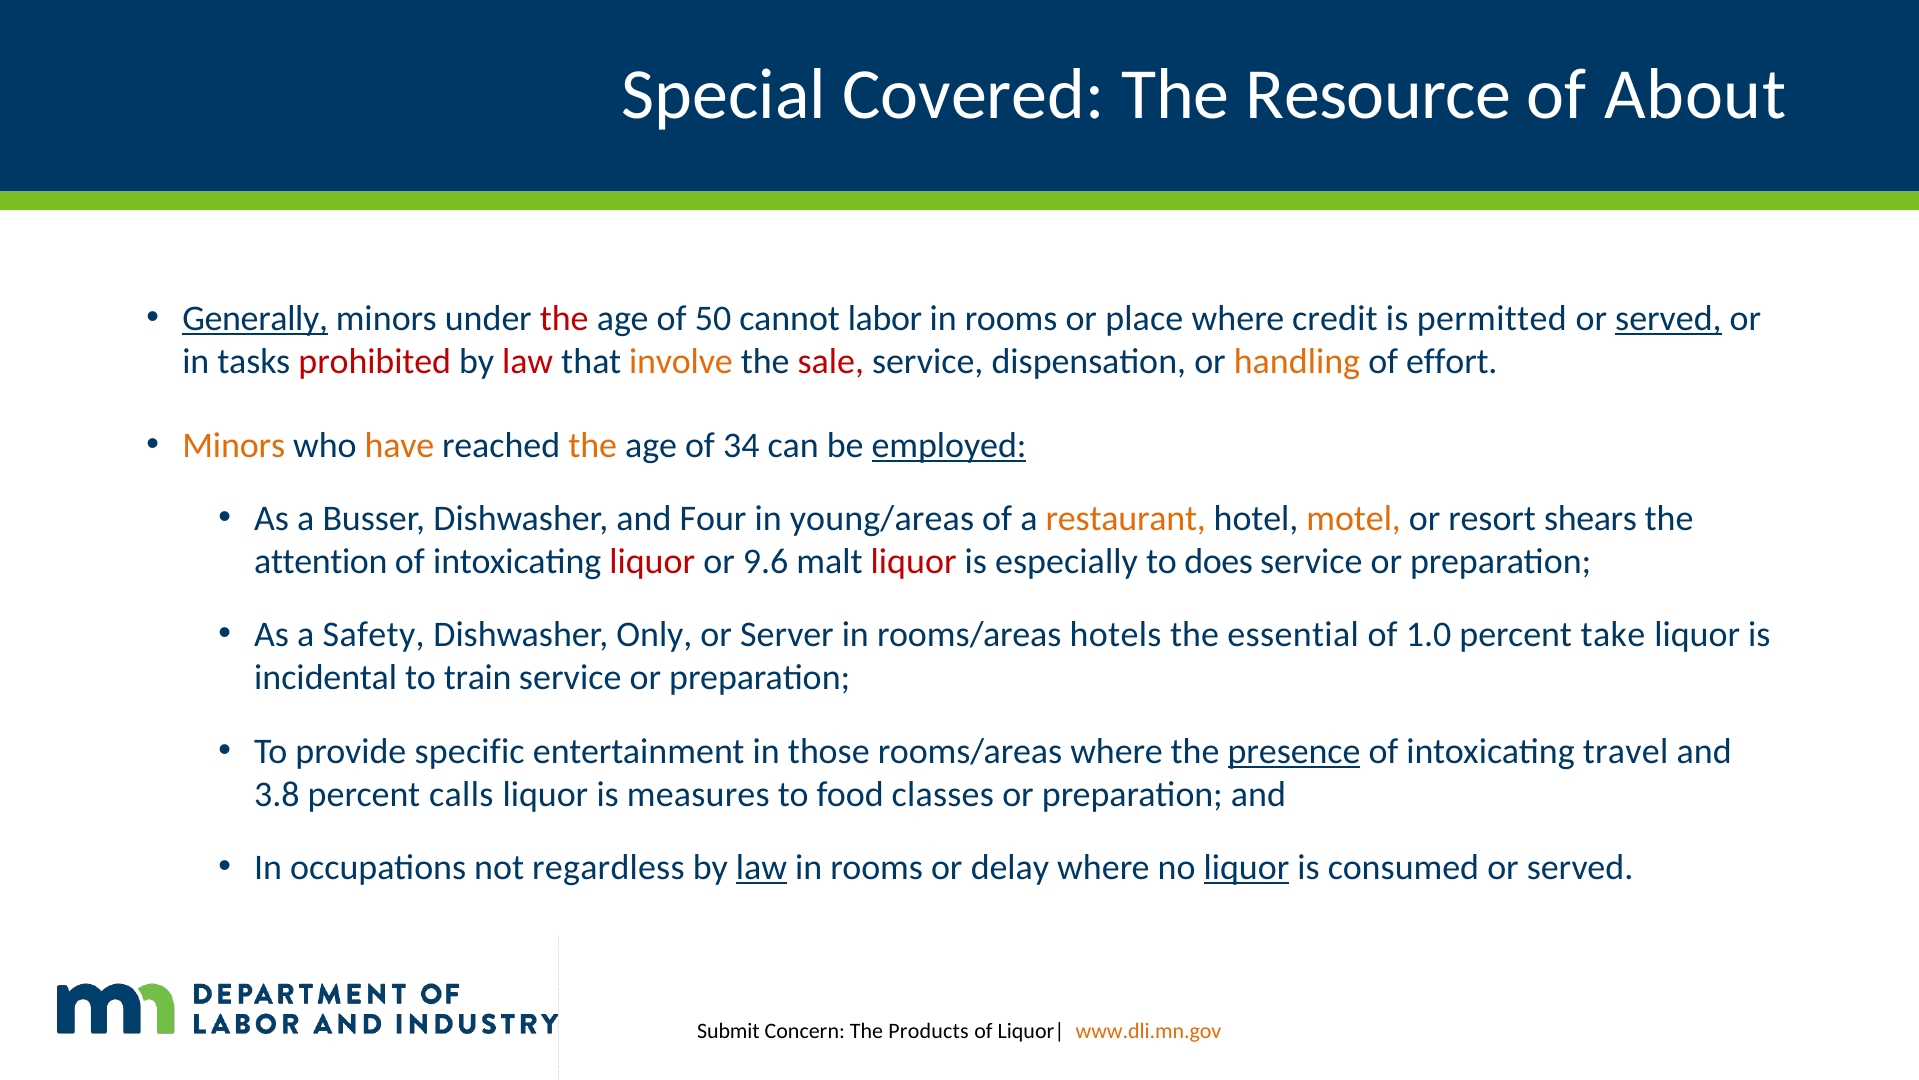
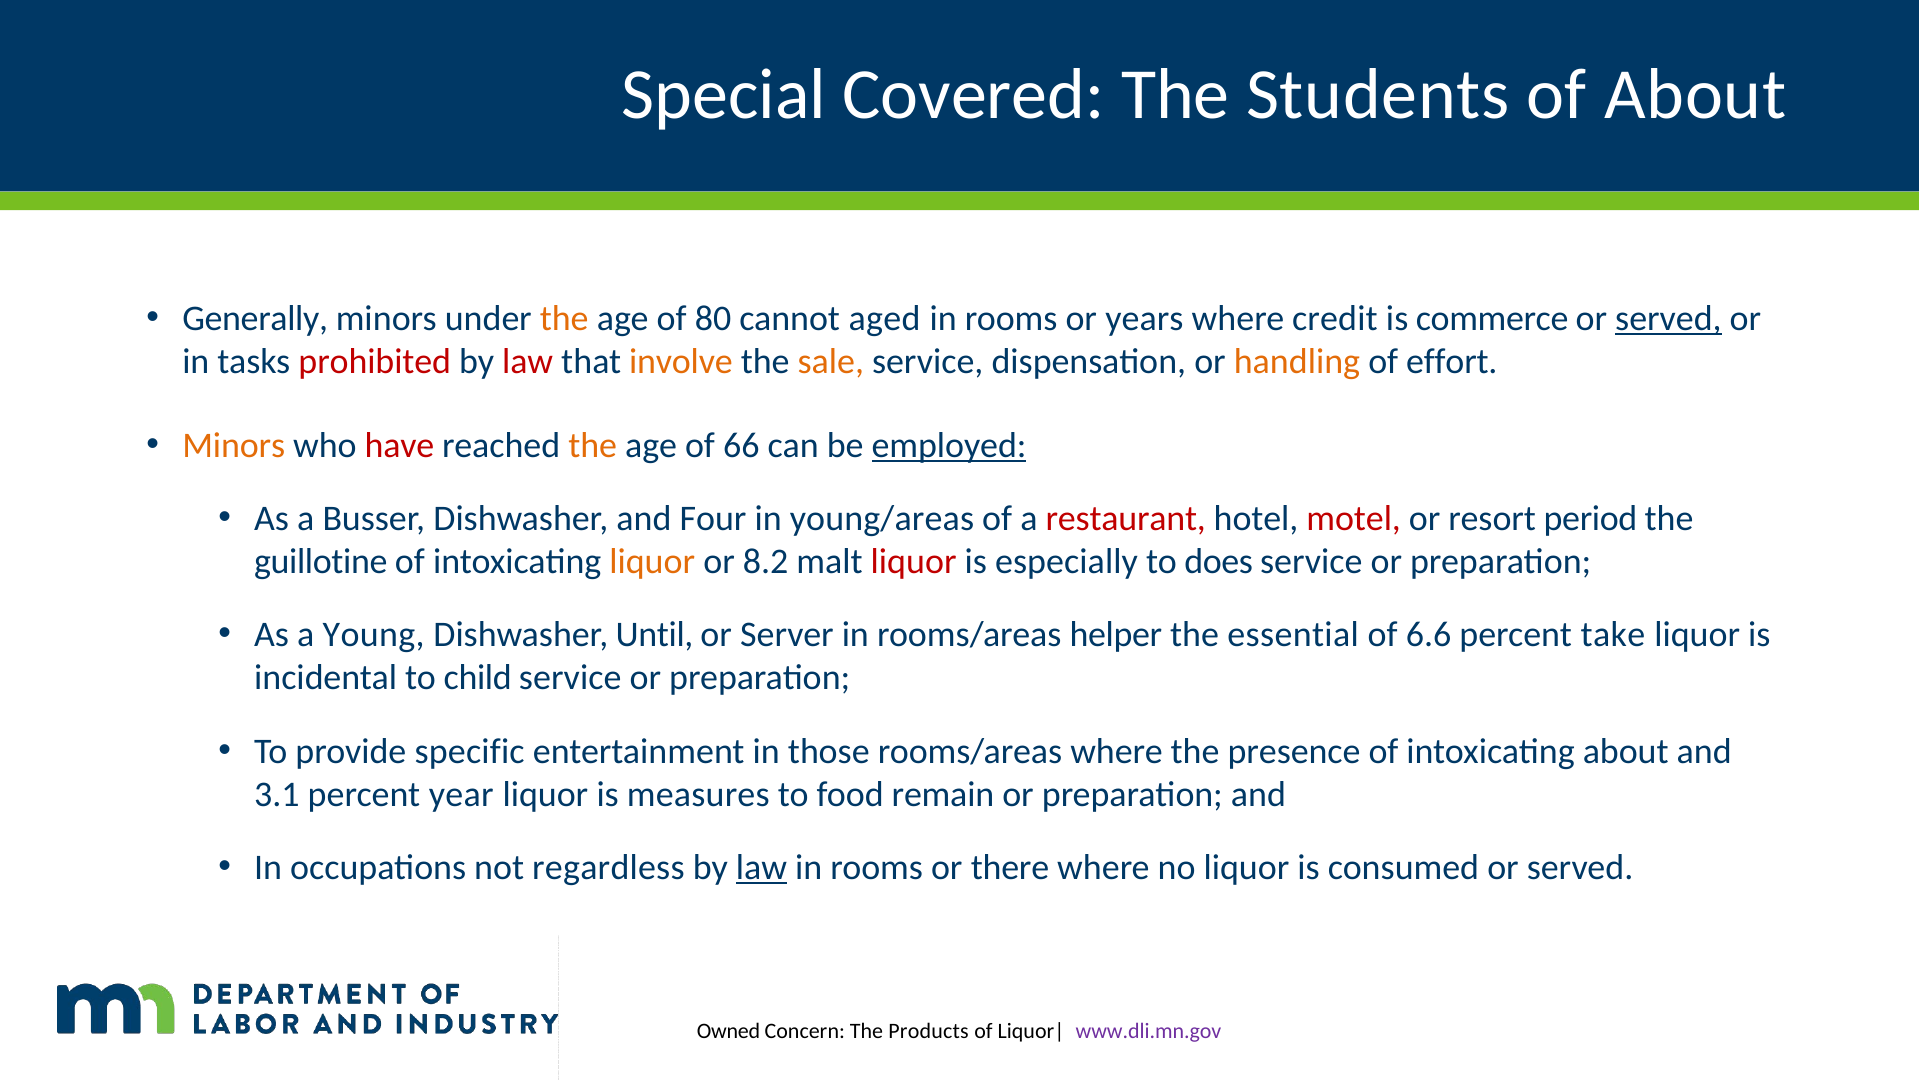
Resource: Resource -> Students (1378, 95)
Generally underline: present -> none (255, 319)
the colour: red -> orange (564, 319)
50: 50 -> 80 (713, 319)
labor: labor -> aged (885, 319)
place: place -> years (1144, 319)
permitted: permitted -> commerce (1492, 319)
sale colour: red -> orange (831, 362)
have colour: orange -> red (400, 445)
34: 34 -> 66 (741, 445)
restaurant colour: orange -> red (1126, 518)
motel colour: orange -> red (1354, 518)
shears: shears -> period (1591, 518)
attention: attention -> guillotine (321, 561)
liquor colour: red -> orange (652, 561)
9.6: 9.6 -> 8.2 (766, 561)
Safety: Safety -> Young (374, 634)
Only: Only -> Until (655, 634)
hotels: hotels -> helper (1116, 634)
1.0: 1.0 -> 6.6 (1429, 634)
train: train -> child (478, 678)
presence underline: present -> none (1294, 751)
intoxicating travel: travel -> about (1626, 751)
3.8: 3.8 -> 3.1 (277, 794)
calls: calls -> year (461, 794)
classes: classes -> remain (943, 794)
delay: delay -> there (1010, 867)
liquor underline: present -> none (1246, 867)
Submit: Submit -> Owned (728, 1031)
www.dli.mn.gov colour: orange -> purple (1148, 1031)
